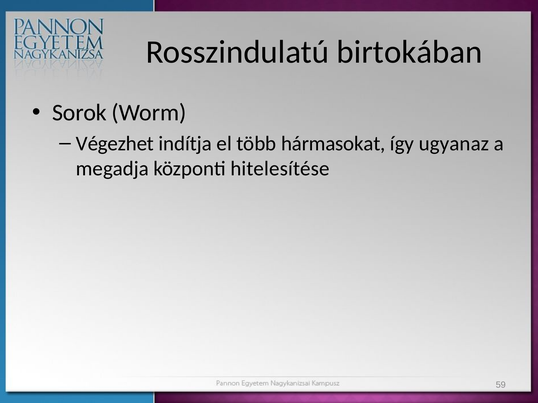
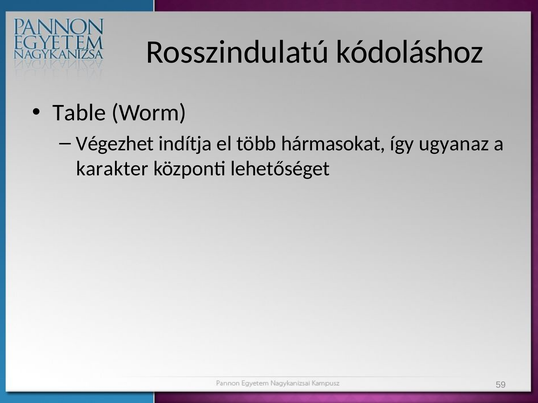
birtokában: birtokában -> kódoláshoz (410, 52)
Sorok: Sorok -> Table (79, 113)
megadja: megadja -> karakter (112, 169)
hitelesítése: hitelesítése -> lehetőséget (280, 169)
